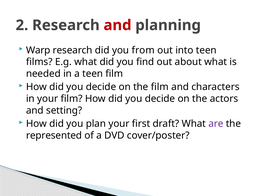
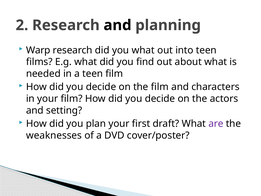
and colour: red -> black (118, 25)
you from: from -> what (143, 50)
represented: represented -> weaknesses (54, 135)
